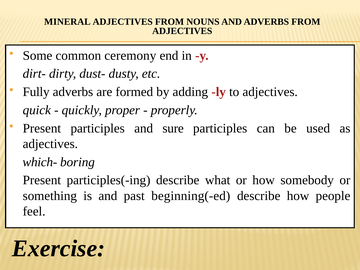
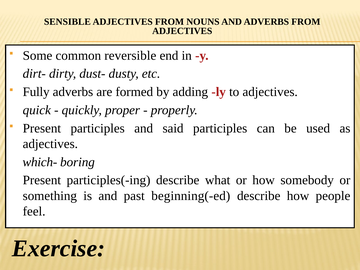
MINERAL: MINERAL -> SENSIBLE (67, 22)
ceremony: ceremony -> reversible (130, 56)
sure: sure -> said (173, 128)
